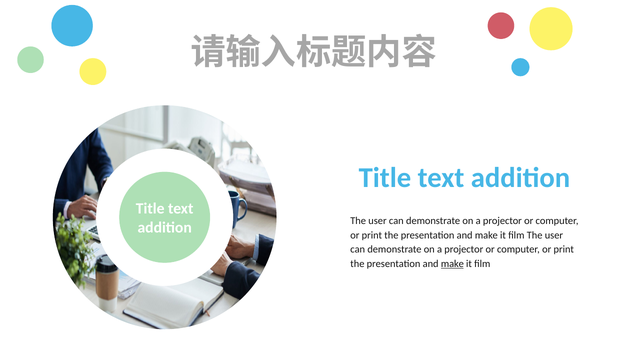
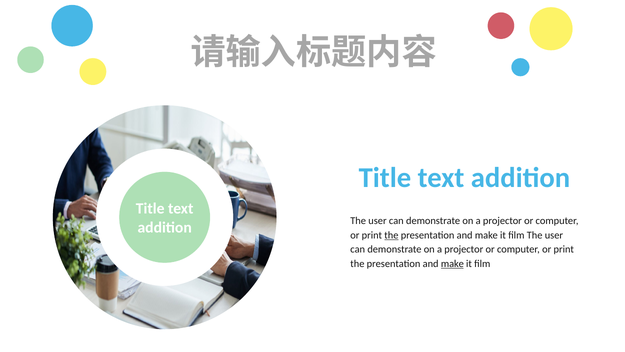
the underline: none -> present (391, 235)
